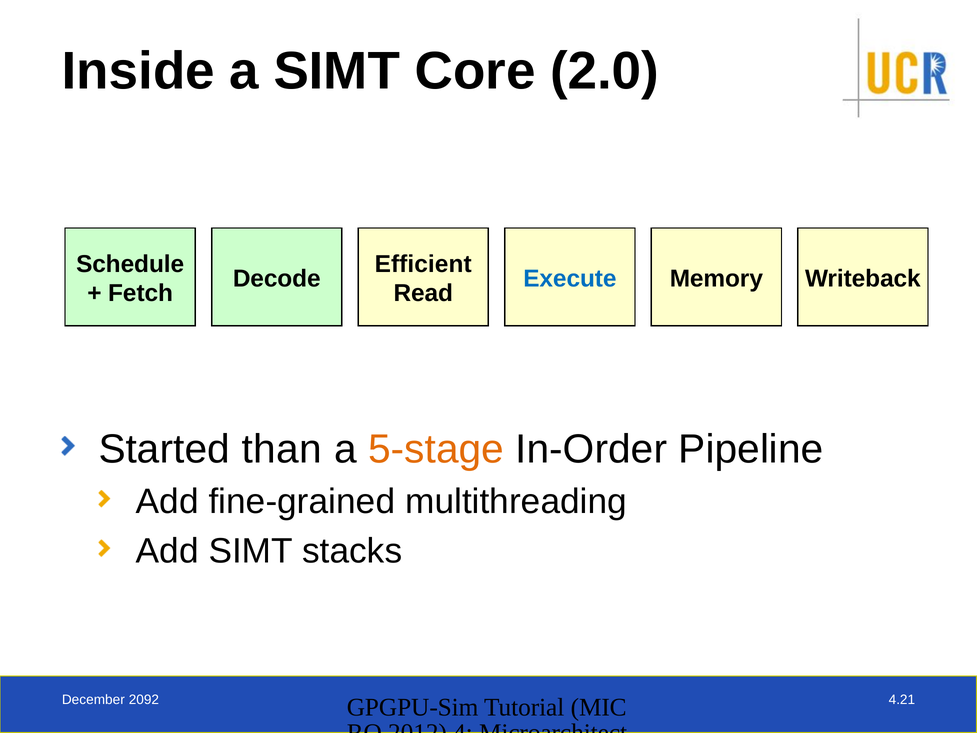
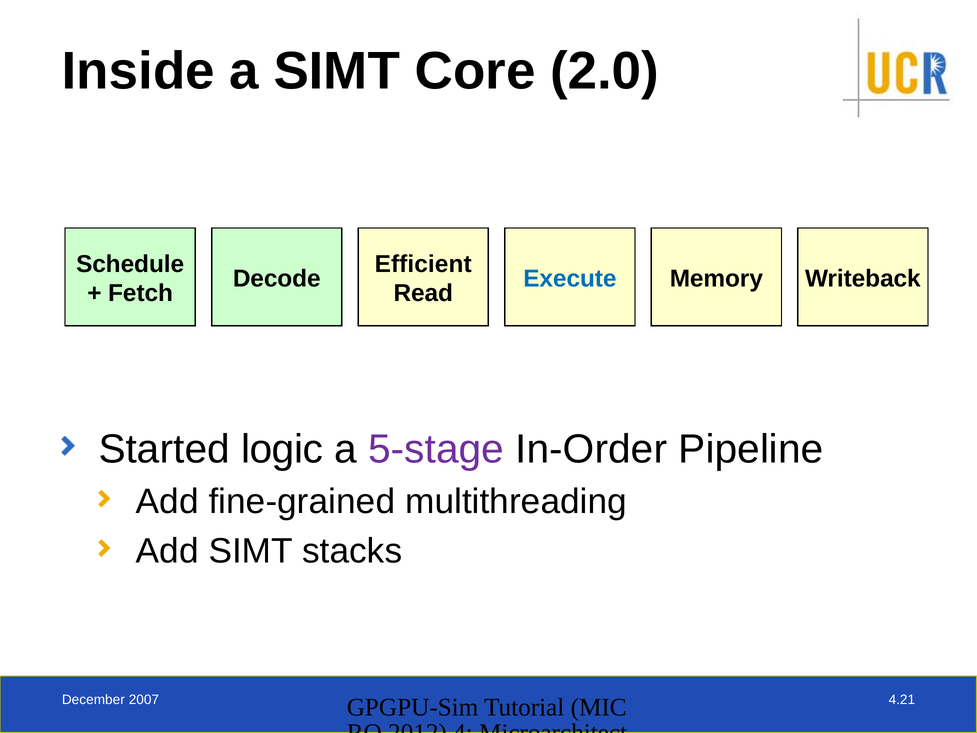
than: than -> logic (282, 449)
5-stage colour: orange -> purple (436, 449)
2092: 2092 -> 2007 (144, 700)
